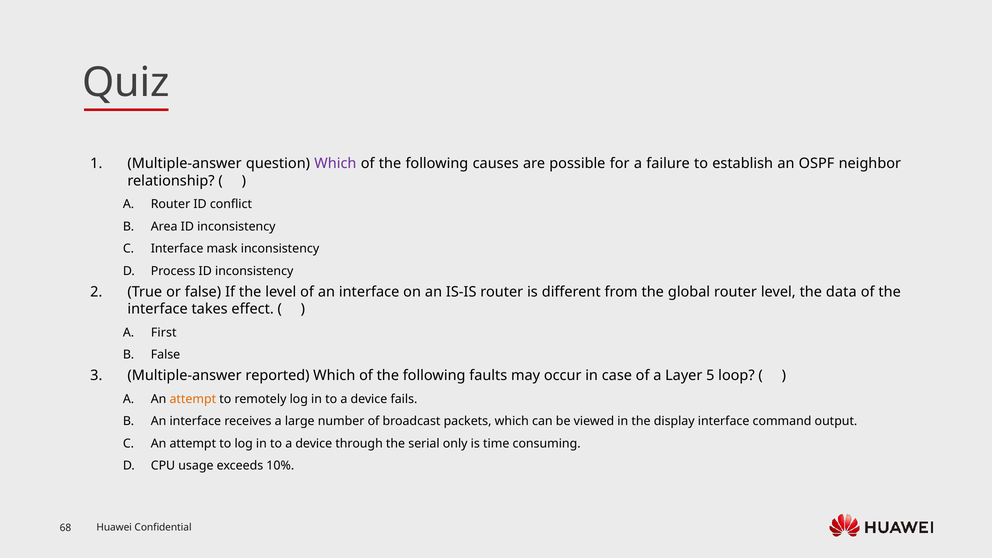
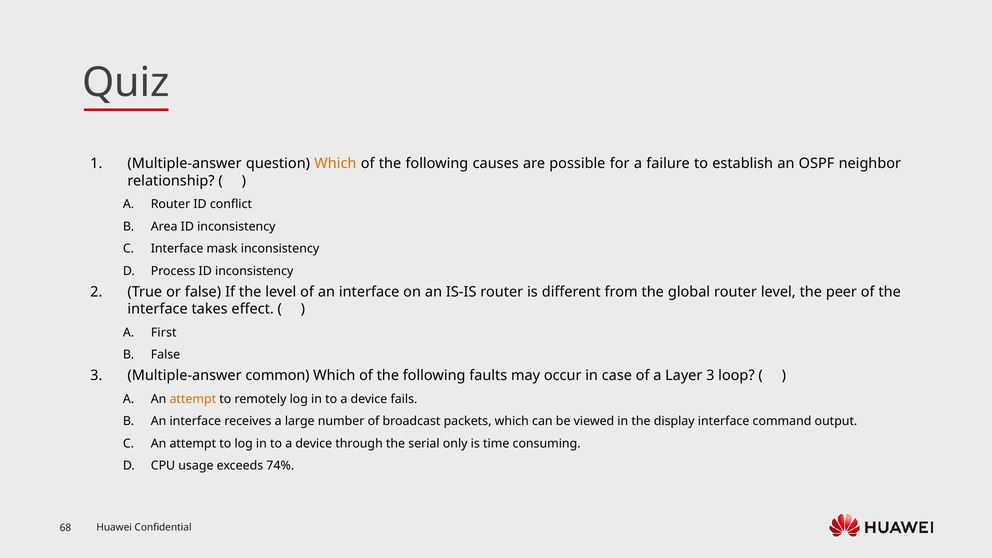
Which colour: purple -> orange (335, 163)
data: data -> peer (841, 292)
reported: reported -> common (277, 376)
Layer 5: 5 -> 3 (710, 376)
10%: 10% -> 74% (280, 466)
